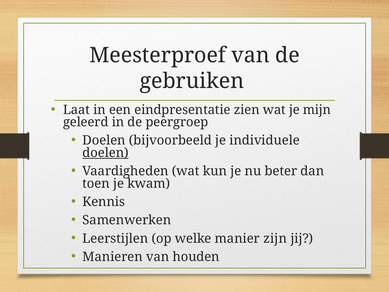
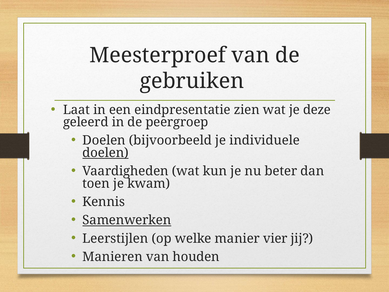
mijn: mijn -> deze (317, 110)
Samenwerken underline: none -> present (127, 220)
zijn: zijn -> vier (275, 238)
